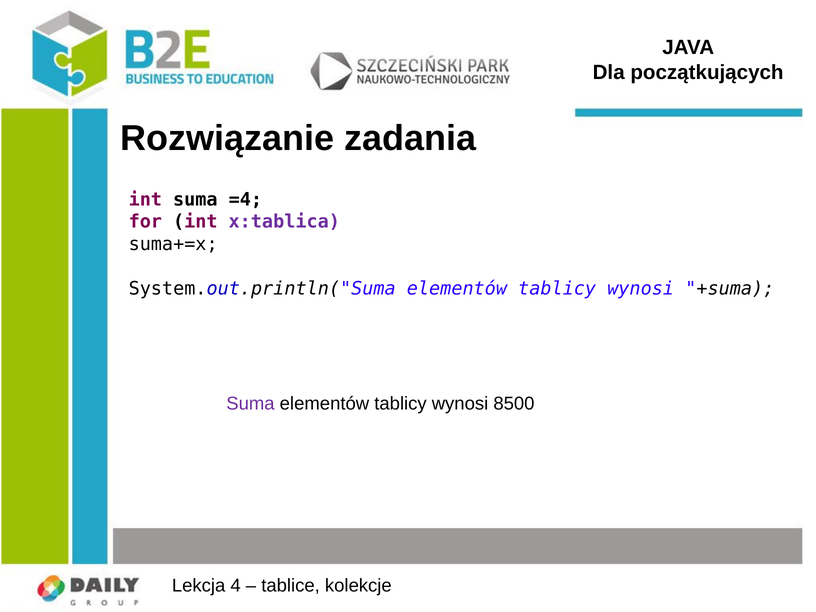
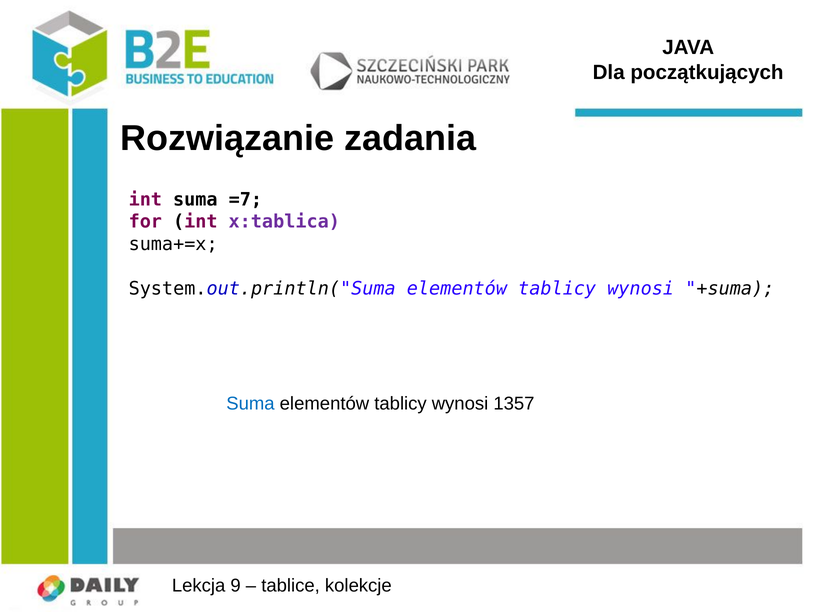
=4: =4 -> =7 (245, 200)
Suma colour: purple -> blue (250, 404)
8500: 8500 -> 1357 (514, 404)
4: 4 -> 9 (236, 585)
